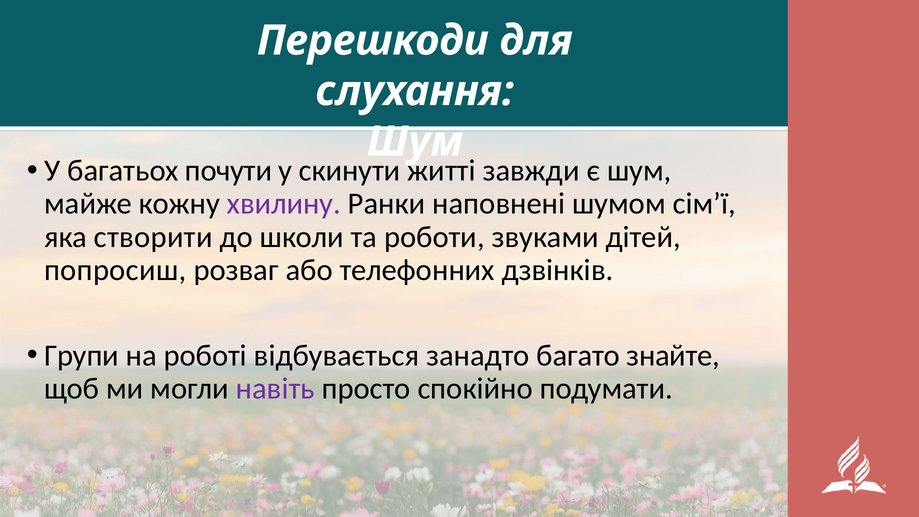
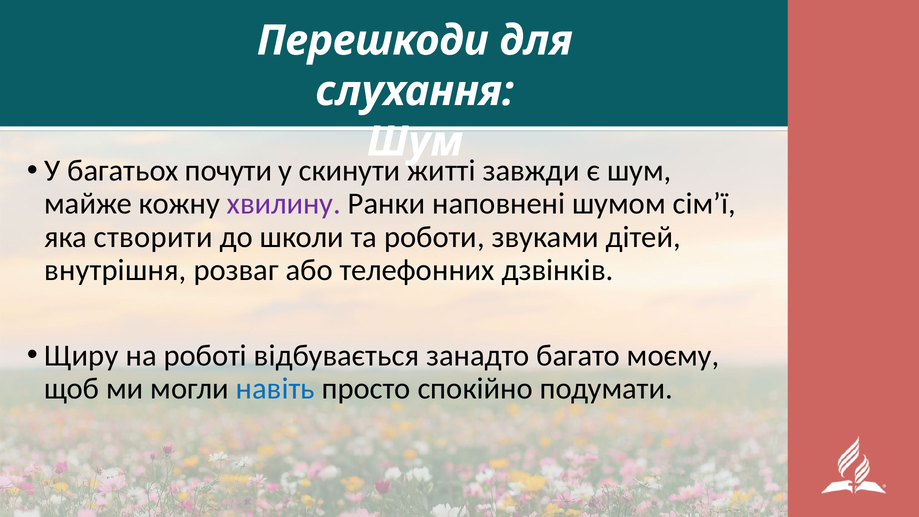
попросиш: попросиш -> внутрішня (115, 270)
Групи: Групи -> Щиру (81, 355)
знайте: знайте -> моєму (673, 355)
навіть colour: purple -> blue (275, 388)
